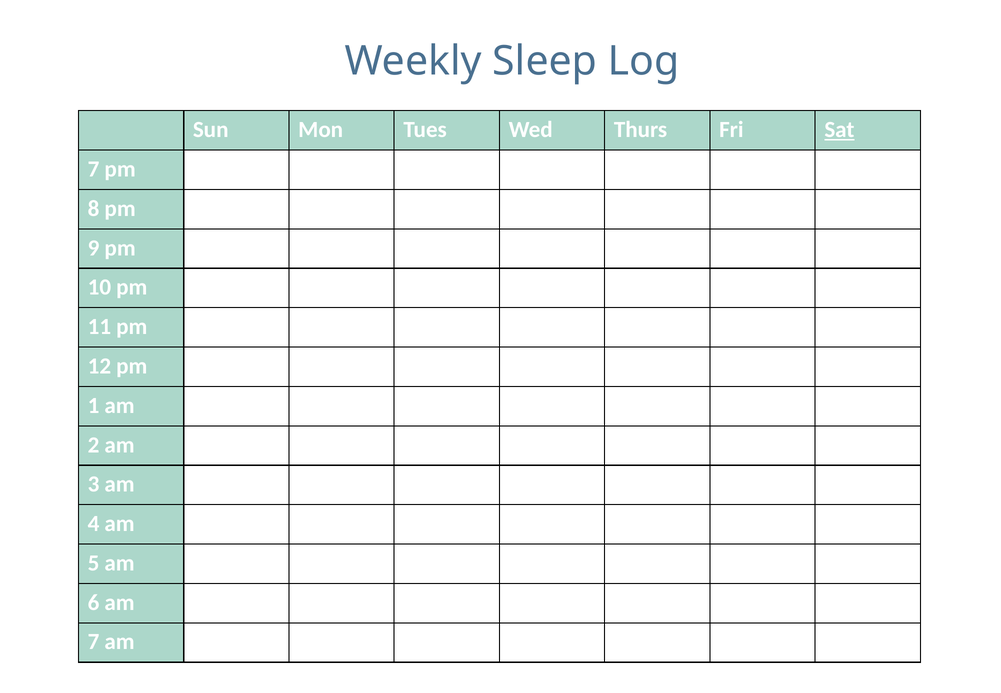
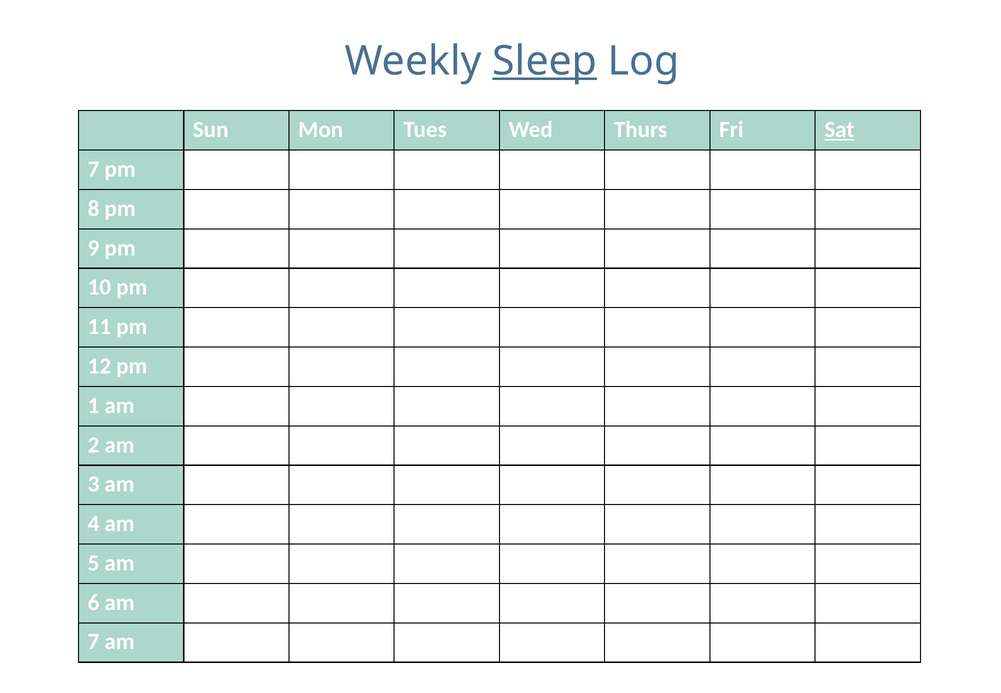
Sleep underline: none -> present (545, 61)
